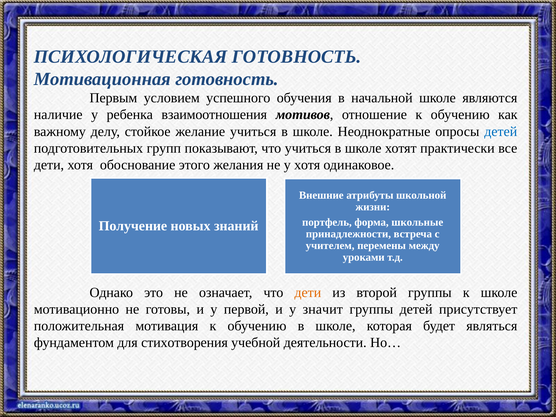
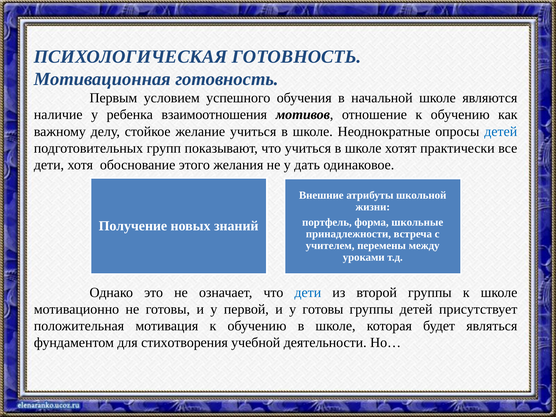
у хотя: хотя -> дать (307, 165)
дети colour: orange -> blue (308, 293)
у значит: значит -> готовы (323, 309)
